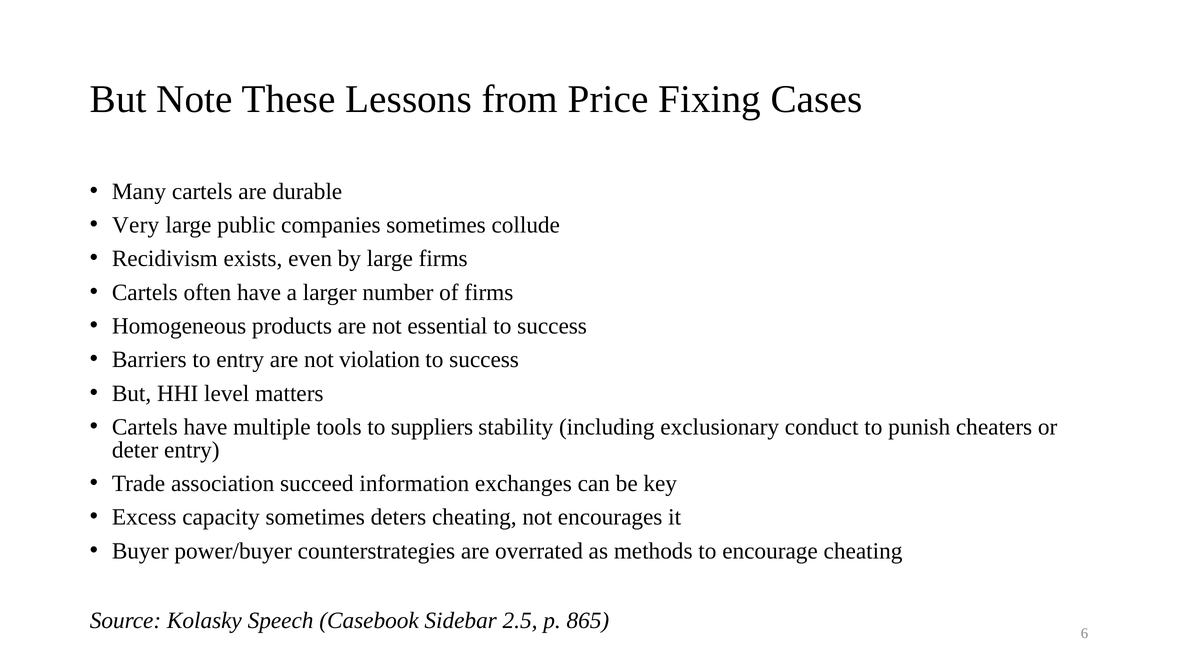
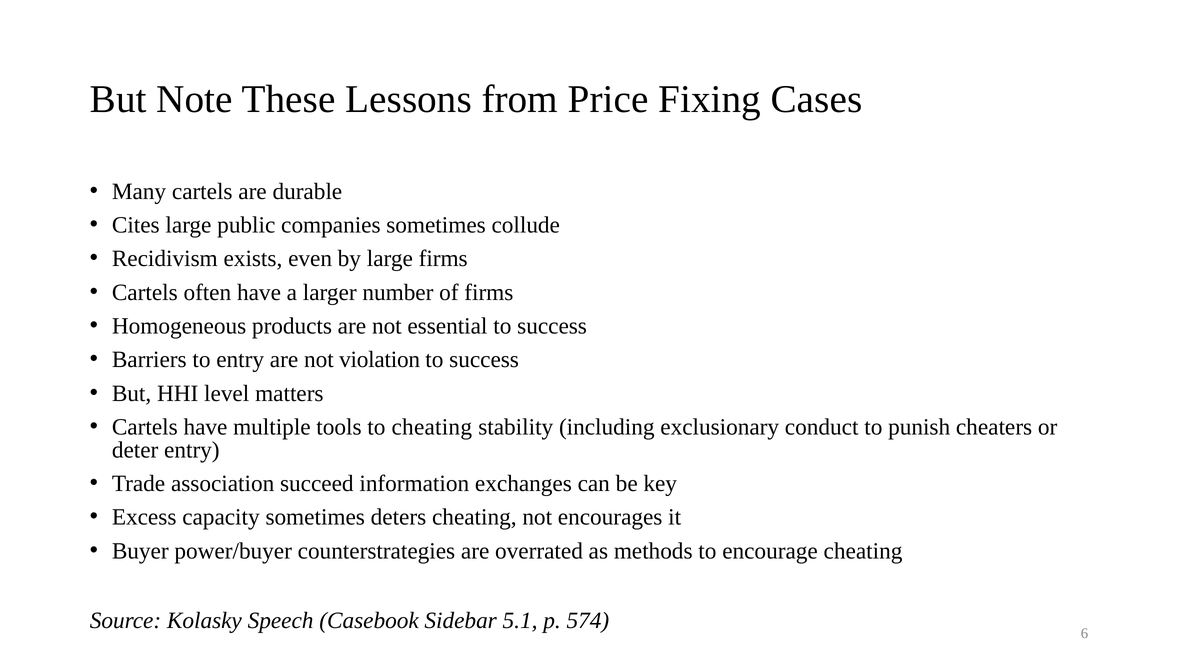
Very: Very -> Cites (136, 225)
to suppliers: suppliers -> cheating (432, 427)
2.5: 2.5 -> 5.1 (520, 620)
865: 865 -> 574 (588, 620)
